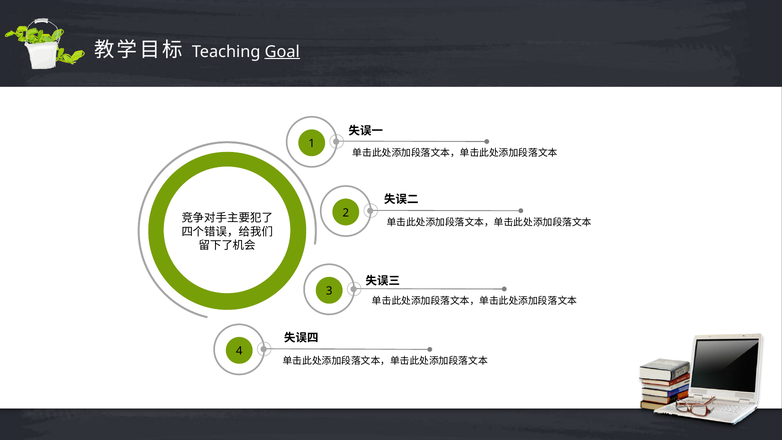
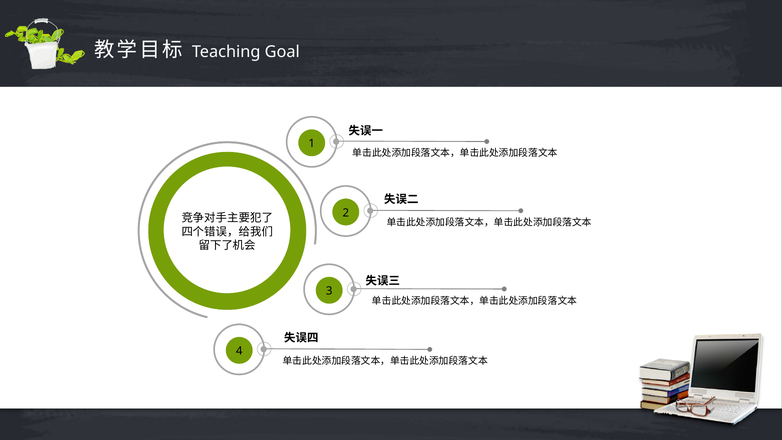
Goal underline: present -> none (282, 52)
